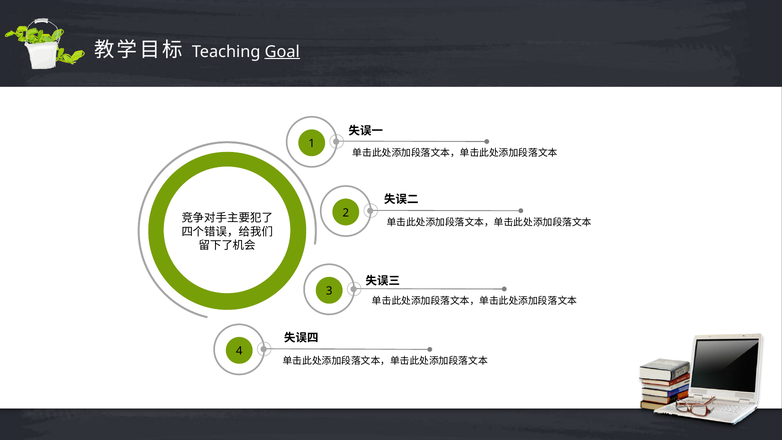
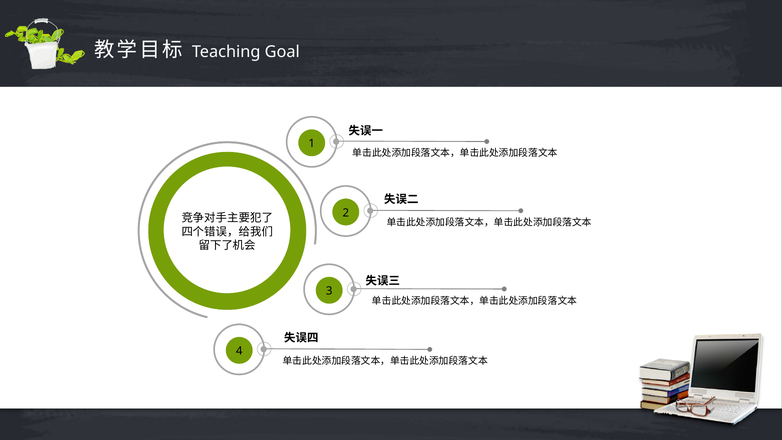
Goal underline: present -> none (282, 52)
